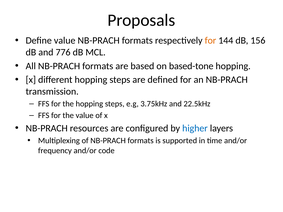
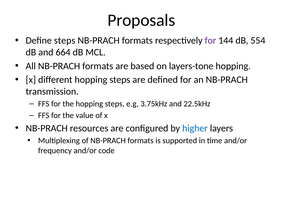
Define value: value -> steps (65, 41)
for colour: orange -> purple (210, 41)
156: 156 -> 554 (258, 41)
776: 776 -> 664 (63, 52)
based-tone: based-tone -> layers-tone (191, 66)
